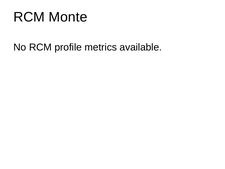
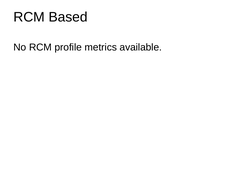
Monte: Monte -> Based (68, 17)
